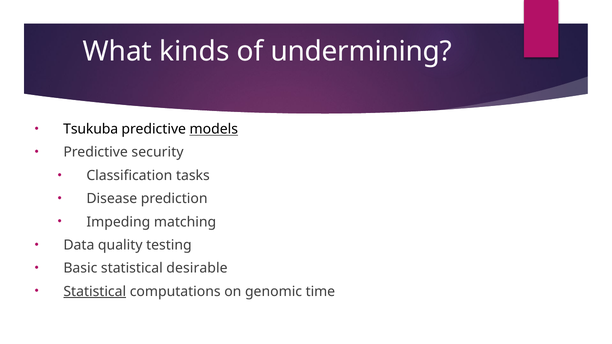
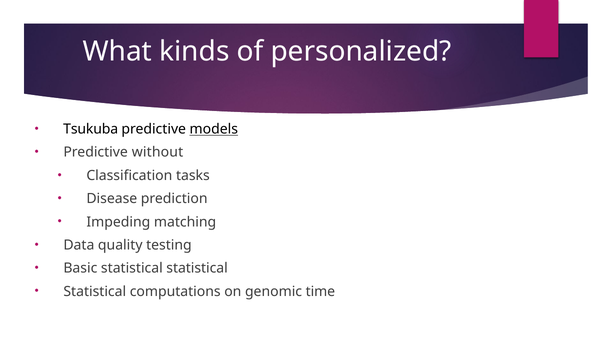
undermining: undermining -> personalized (361, 51)
security: security -> without (157, 152)
statistical desirable: desirable -> statistical (197, 268)
Statistical underline: present -> none (95, 292)
